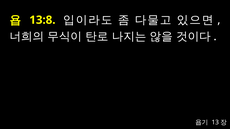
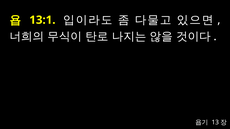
13:8: 13:8 -> 13:1 (42, 20)
